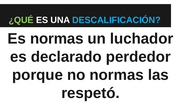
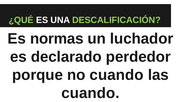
DESCALIFICACIÓN colour: light blue -> light green (116, 20)
no normas: normas -> cuando (117, 74)
respetó: respetó -> cuando (90, 92)
